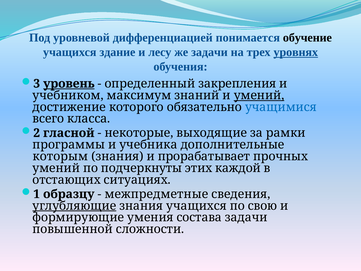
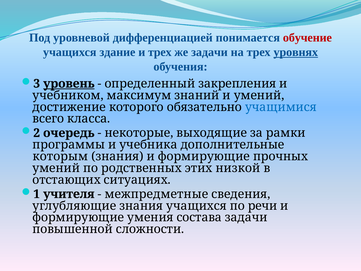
обучение colour: black -> red (307, 38)
и лесу: лесу -> трех (160, 52)
умений underline: present -> none (259, 95)
гласной: гласной -> очередь (69, 133)
знания и прорабатывает: прорабатывает -> формирующие (204, 156)
подчеркнуты: подчеркнуты -> родственных (141, 168)
каждой: каждой -> низкой (238, 168)
образцу: образцу -> учителя (69, 194)
углубляющие underline: present -> none (74, 206)
свою: свою -> речи (263, 206)
